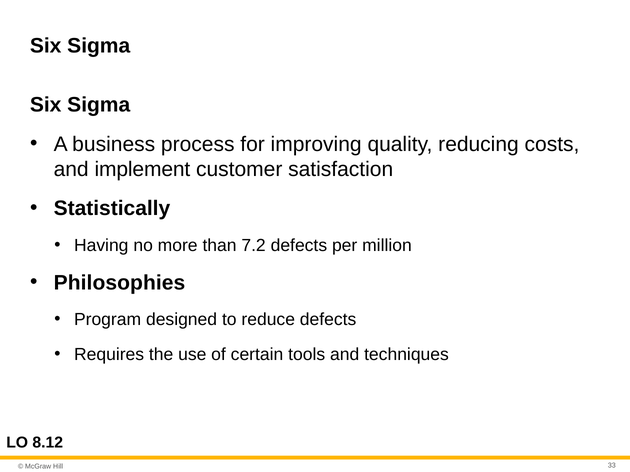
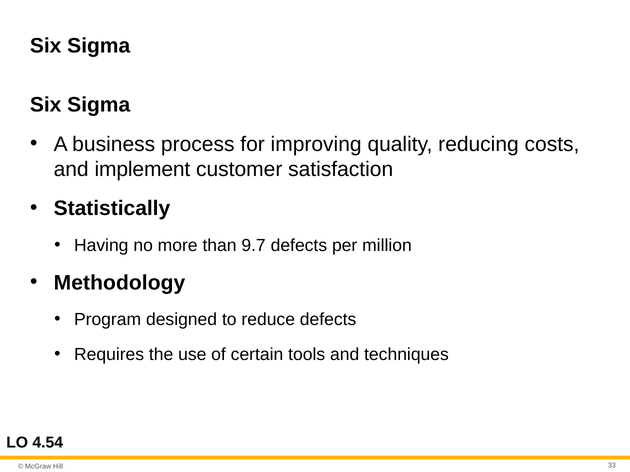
7.2: 7.2 -> 9.7 (254, 246)
Philosophies: Philosophies -> Methodology (119, 283)
8.12: 8.12 -> 4.54 (48, 443)
